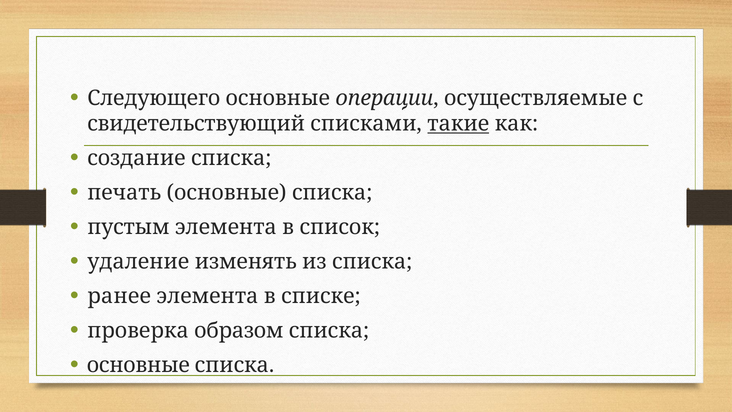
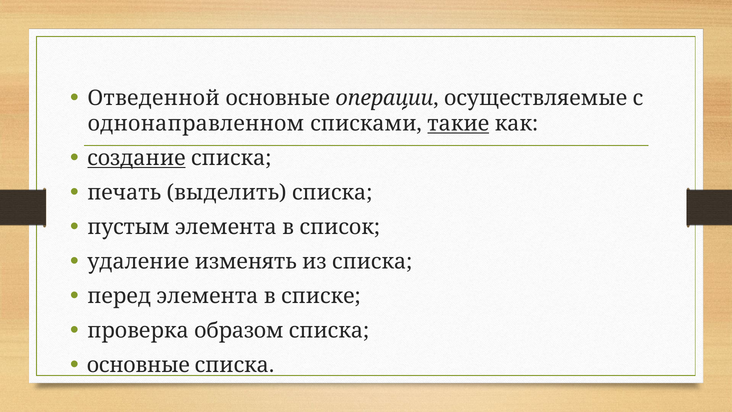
Следующего: Следующего -> Отведенной (154, 98)
свидетельствующий: свидетельствующий -> однонаправленном (196, 124)
создание underline: none -> present (136, 158)
печать основные: основные -> выделить (227, 193)
ранее: ранее -> перед (119, 296)
